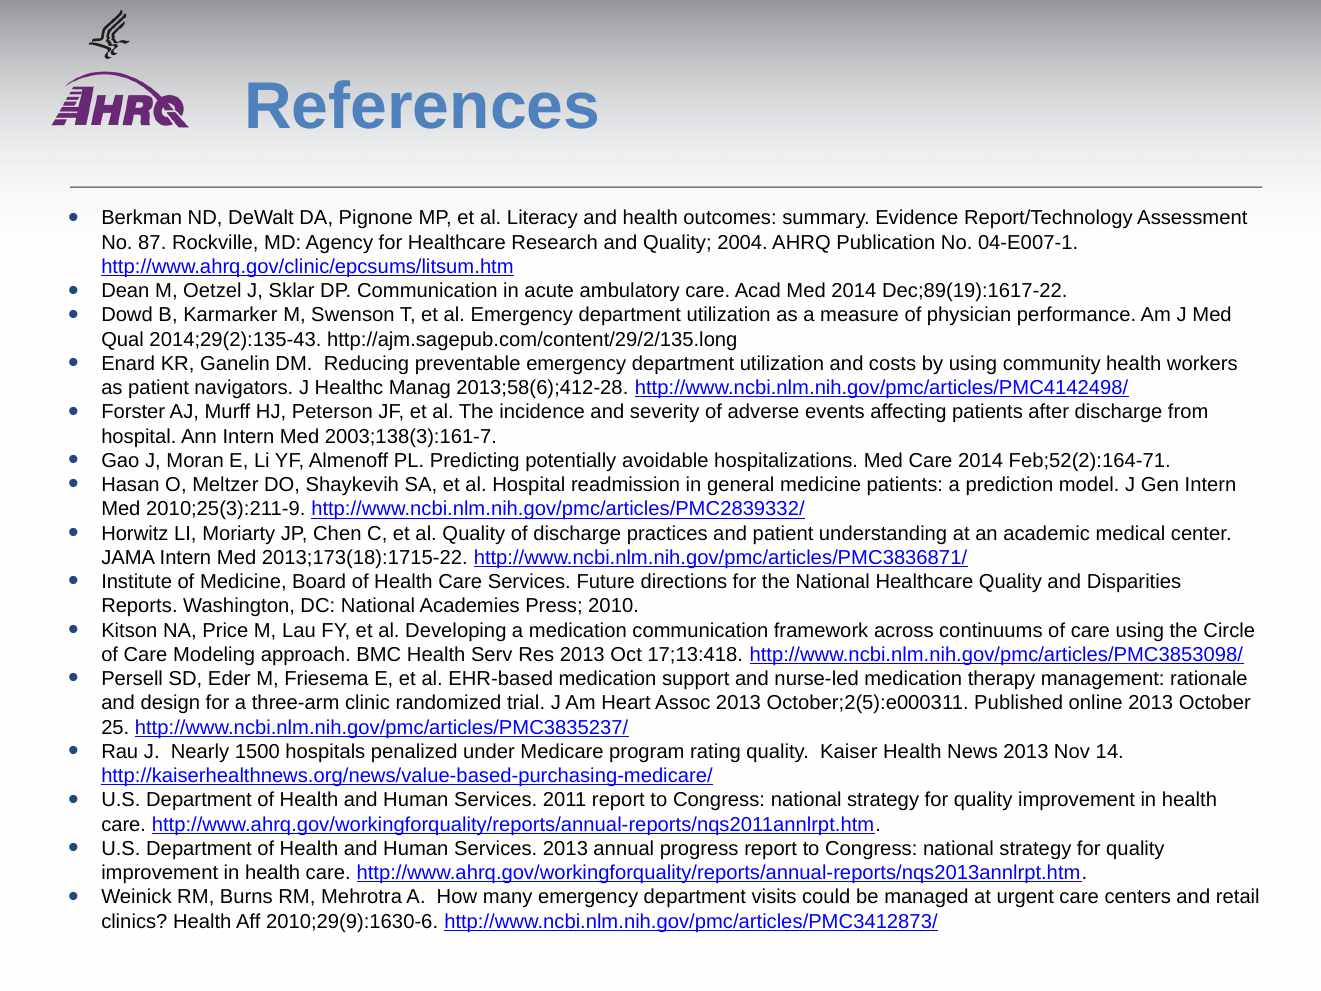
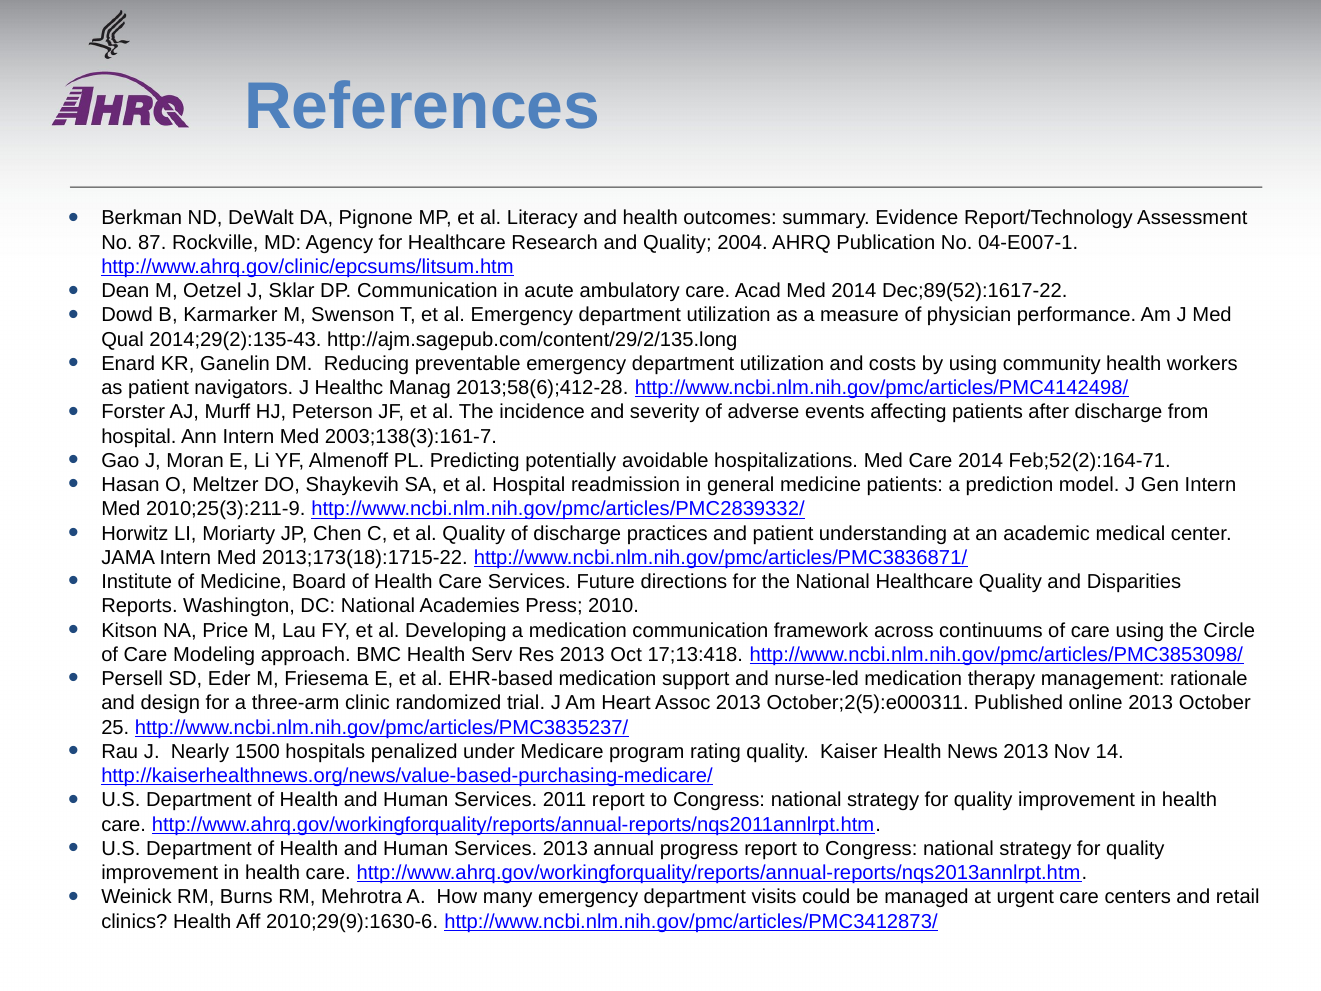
Dec;89(19):1617-22: Dec;89(19):1617-22 -> Dec;89(52):1617-22 (975, 291)
